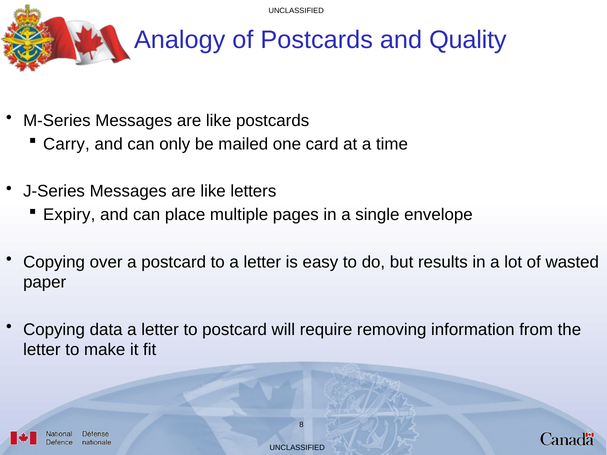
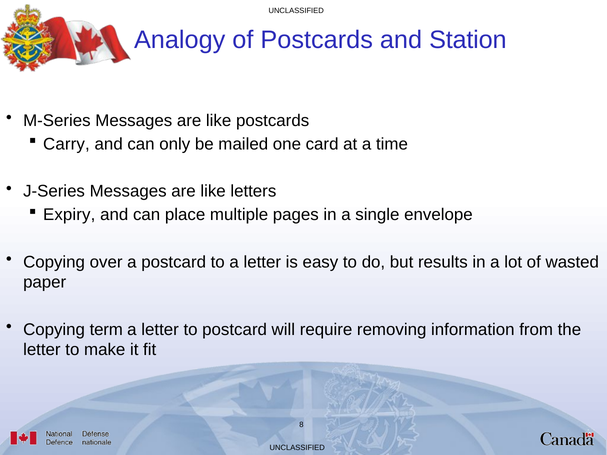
Quality: Quality -> Station (468, 40)
data: data -> term (106, 330)
